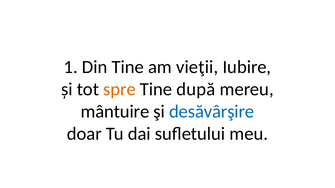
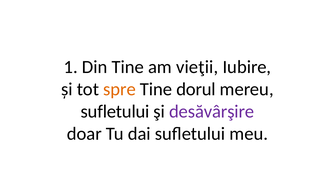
după: după -> dorul (196, 89)
mântuire: mântuire -> sufletului (115, 112)
desăvârşire colour: blue -> purple (212, 112)
